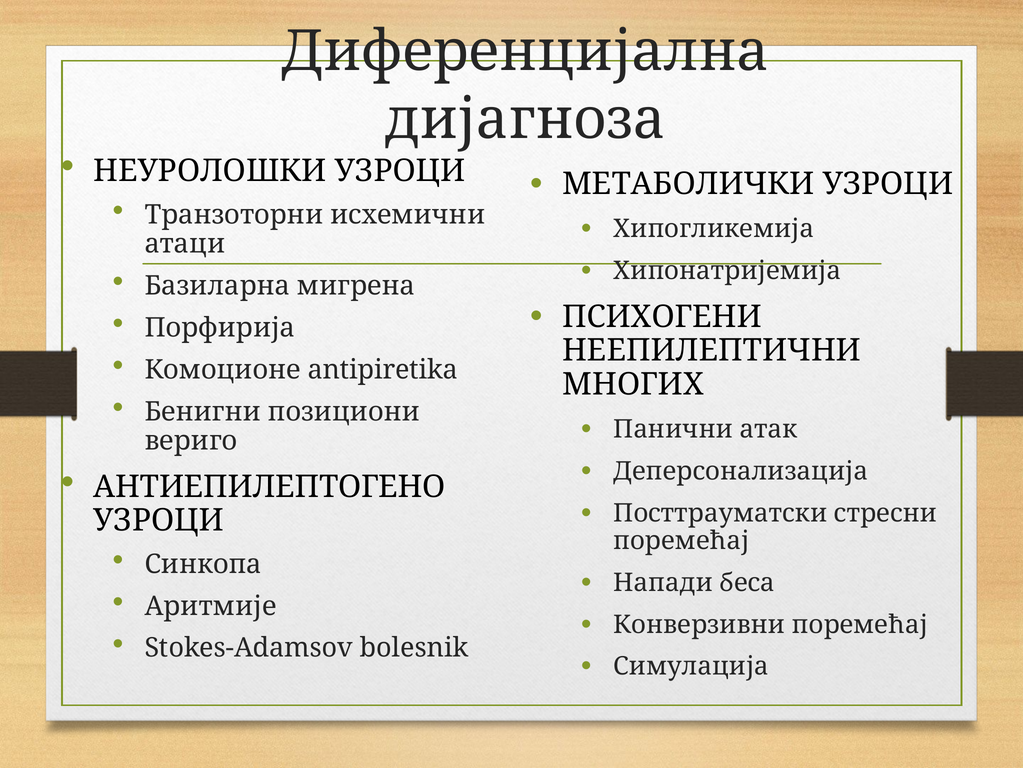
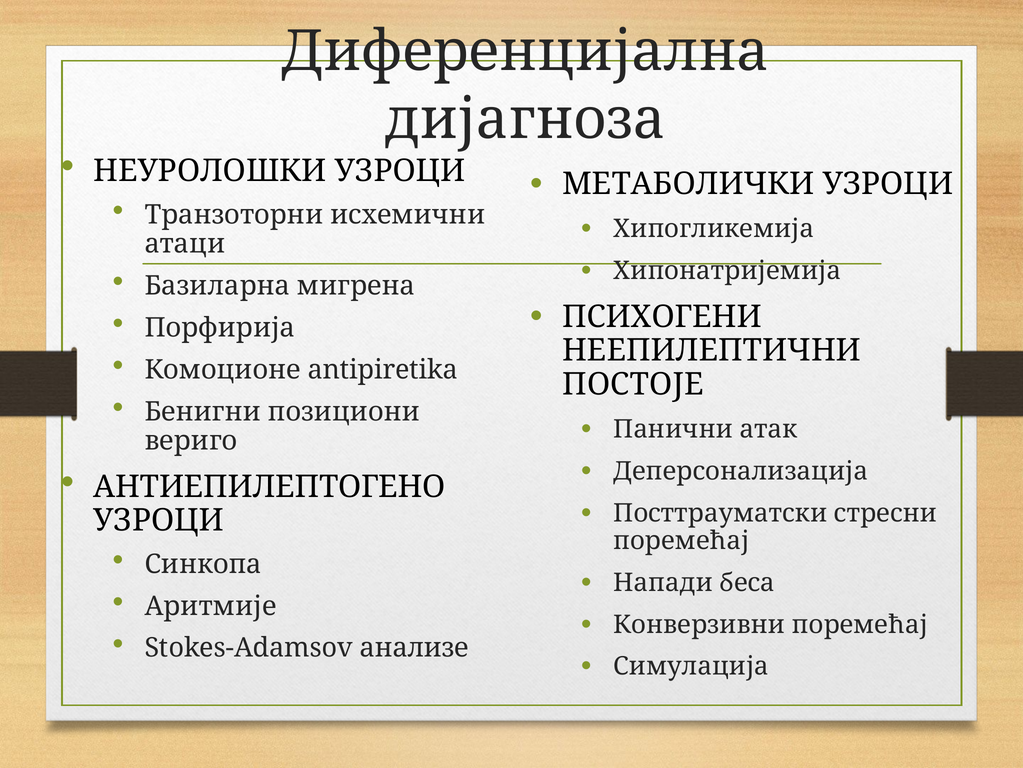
МНОГИХ: МНОГИХ -> ПОСТОЈЕ (633, 384)
bolesnik: bolesnik -> анализе (414, 647)
